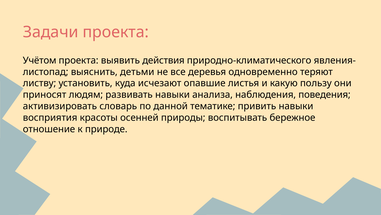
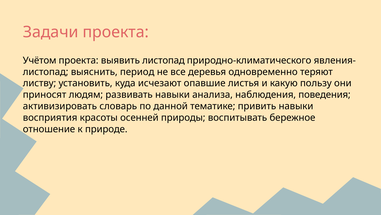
выявить действия: действия -> листопад (163, 60)
детьми: детьми -> период (137, 72)
